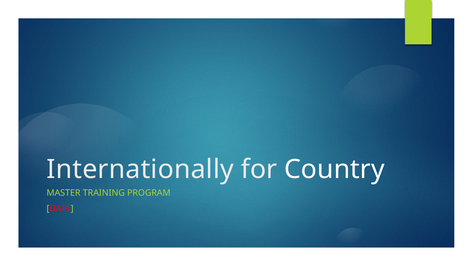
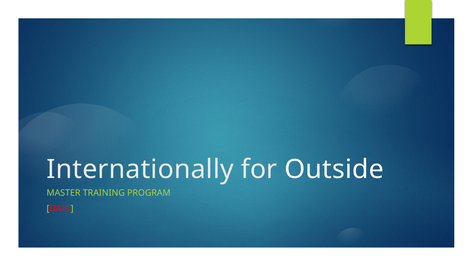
Country: Country -> Outside (334, 169)
